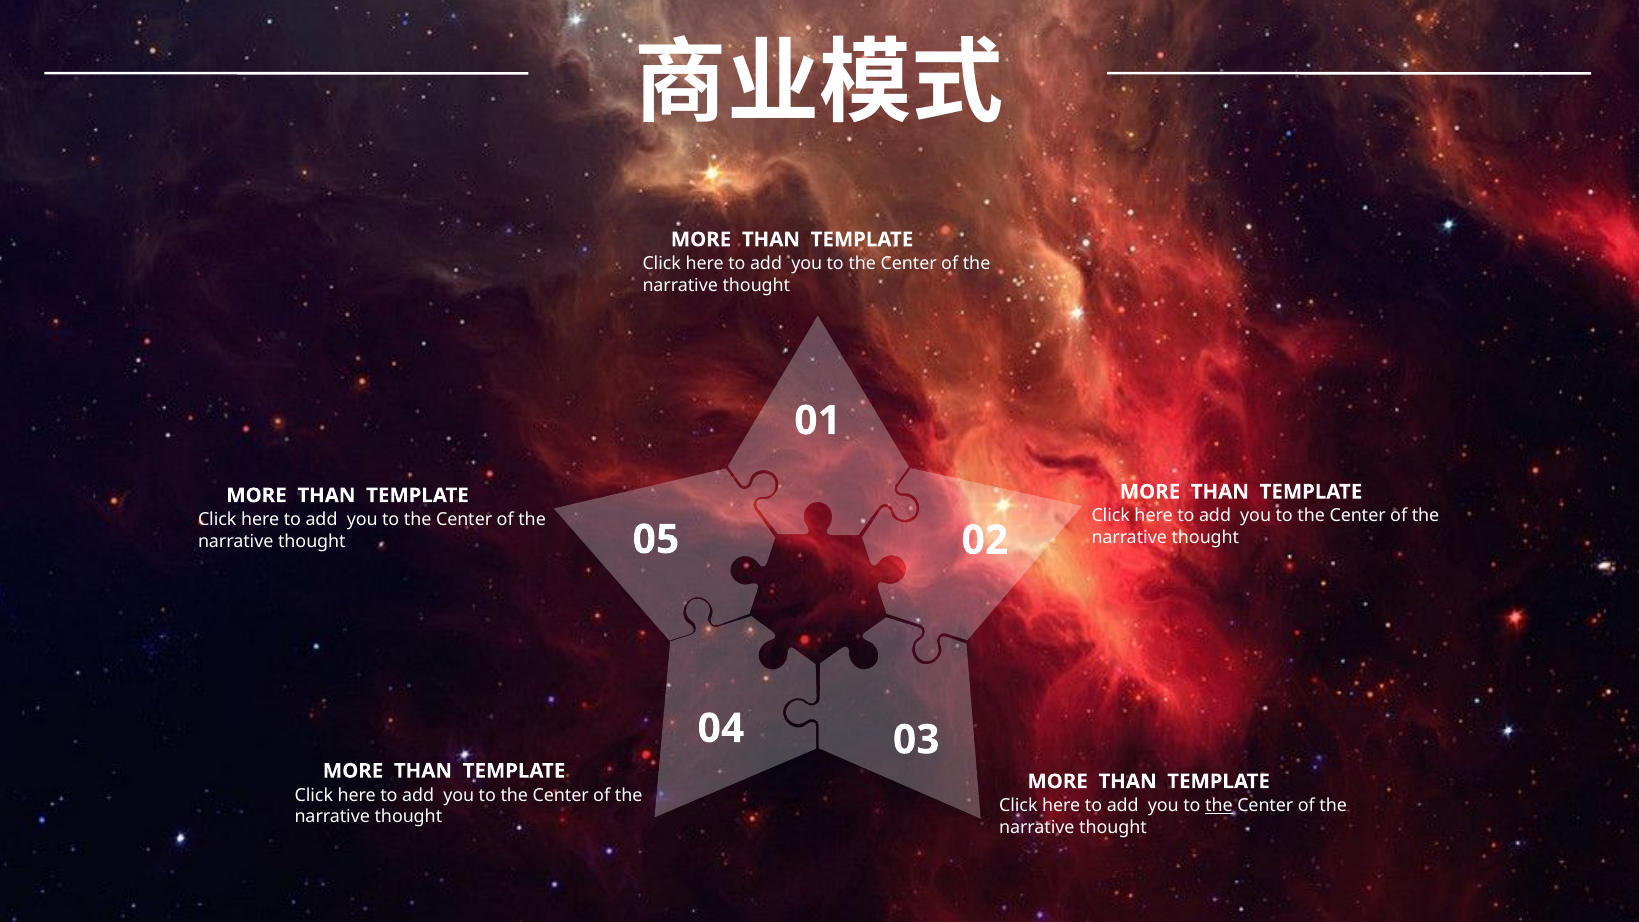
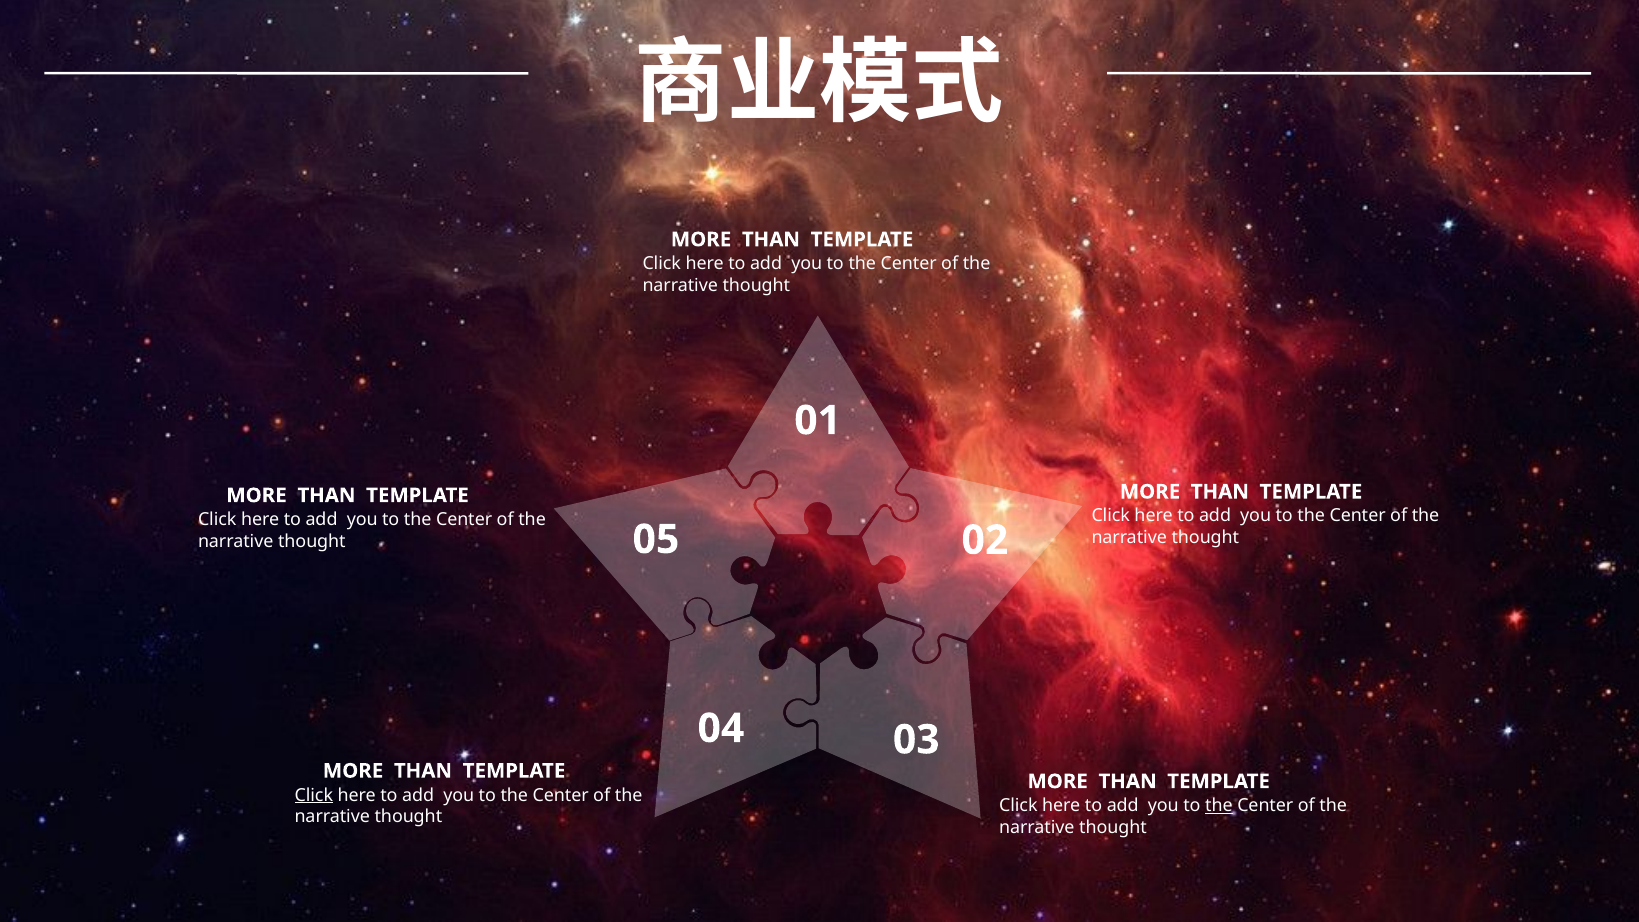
Click underline: none -> present (314, 795)
